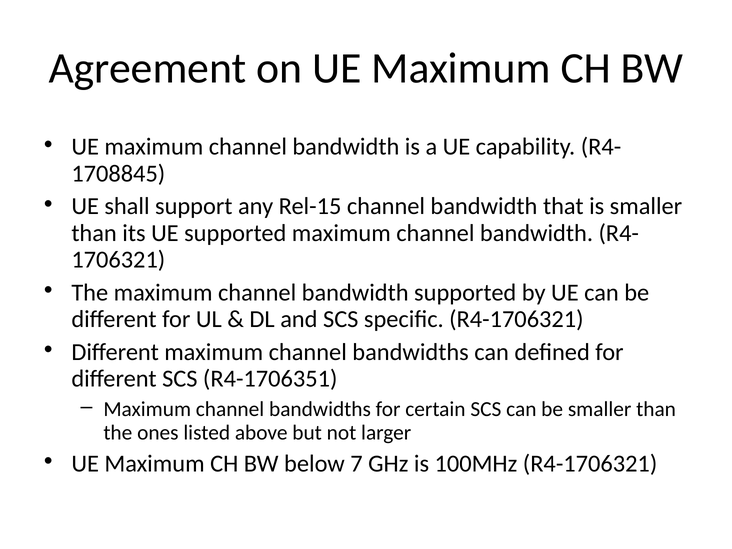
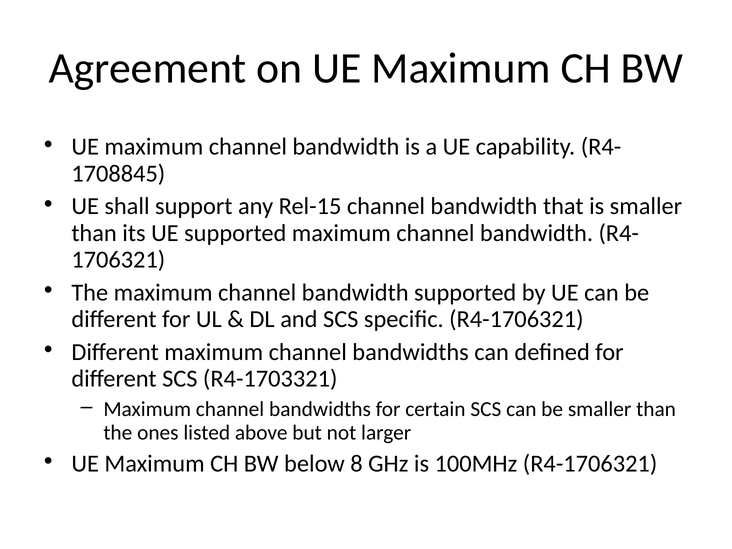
R4-1706351: R4-1706351 -> R4-1703321 (270, 379)
7: 7 -> 8 (356, 464)
